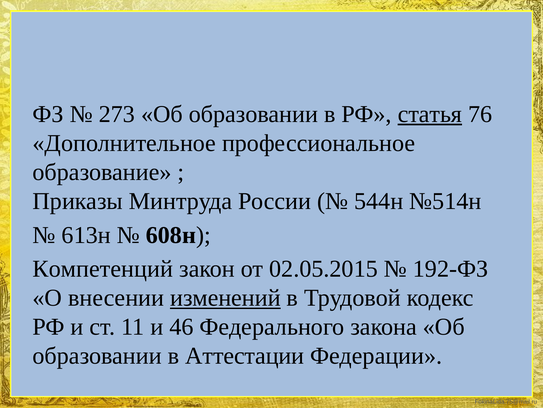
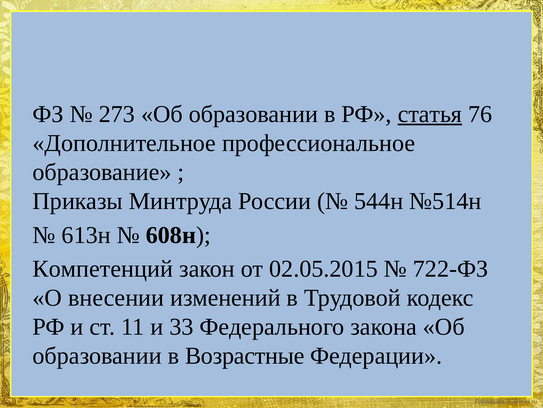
192-ФЗ: 192-ФЗ -> 722-ФЗ (451, 268)
изменений underline: present -> none (225, 297)
46: 46 -> 33 (181, 326)
Аттестации: Аттестации -> Возрастные (245, 355)
